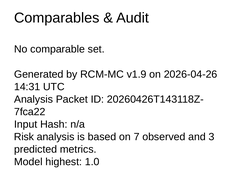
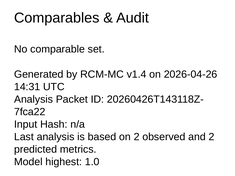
v1.9: v1.9 -> v1.4 (137, 74)
Risk: Risk -> Last (24, 137)
on 7: 7 -> 2 (137, 137)
and 3: 3 -> 2 (212, 137)
